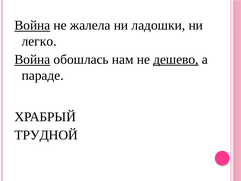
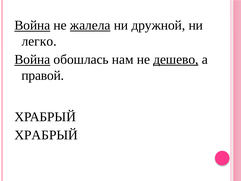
жалела underline: none -> present (90, 25)
ладошки: ладошки -> дружной (158, 25)
параде: параде -> правой (43, 75)
ТРУДНОЙ: ТРУДНОЙ -> ХРАБРЫЙ (46, 135)
